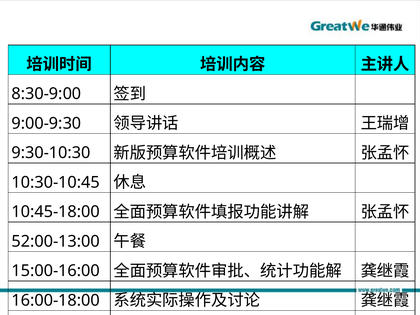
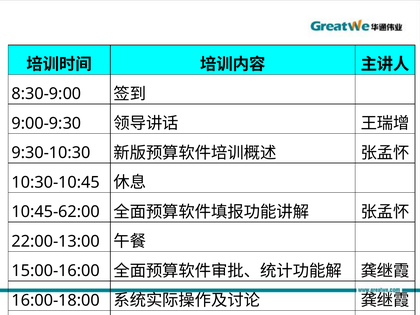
10:45-18:00: 10:45-18:00 -> 10:45-62:00 (56, 212)
52:00-13:00: 52:00-13:00 -> 22:00-13:00 (56, 241)
